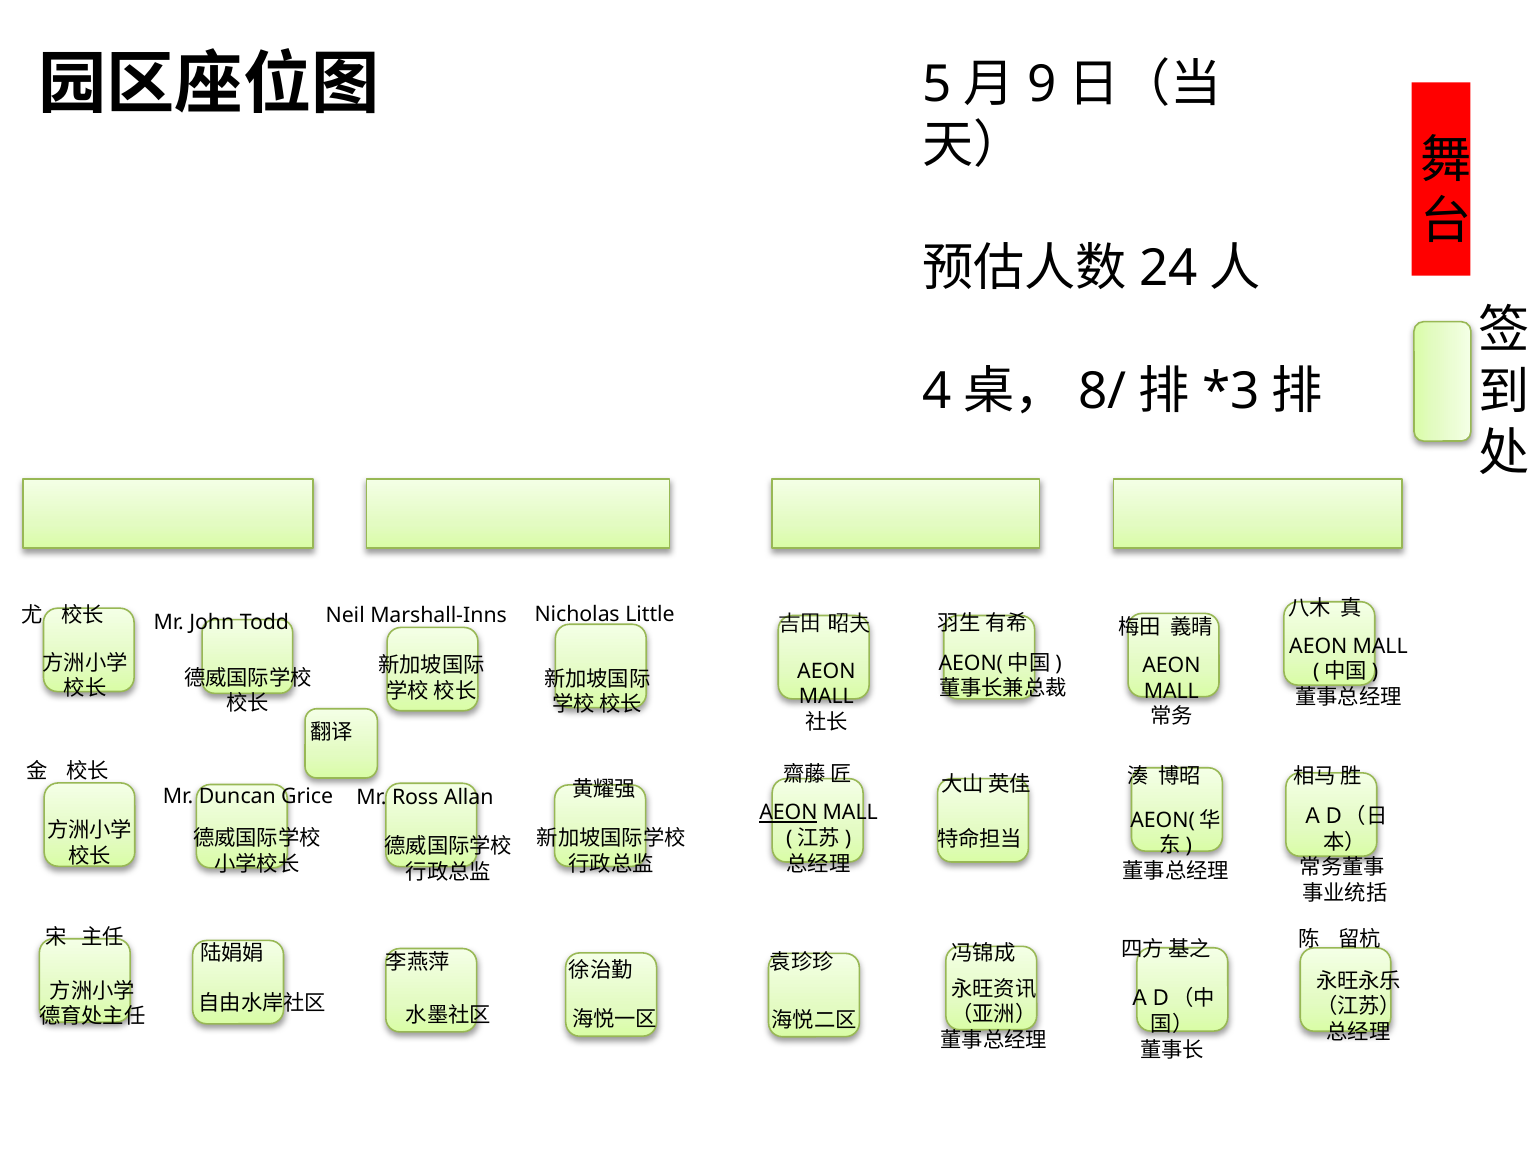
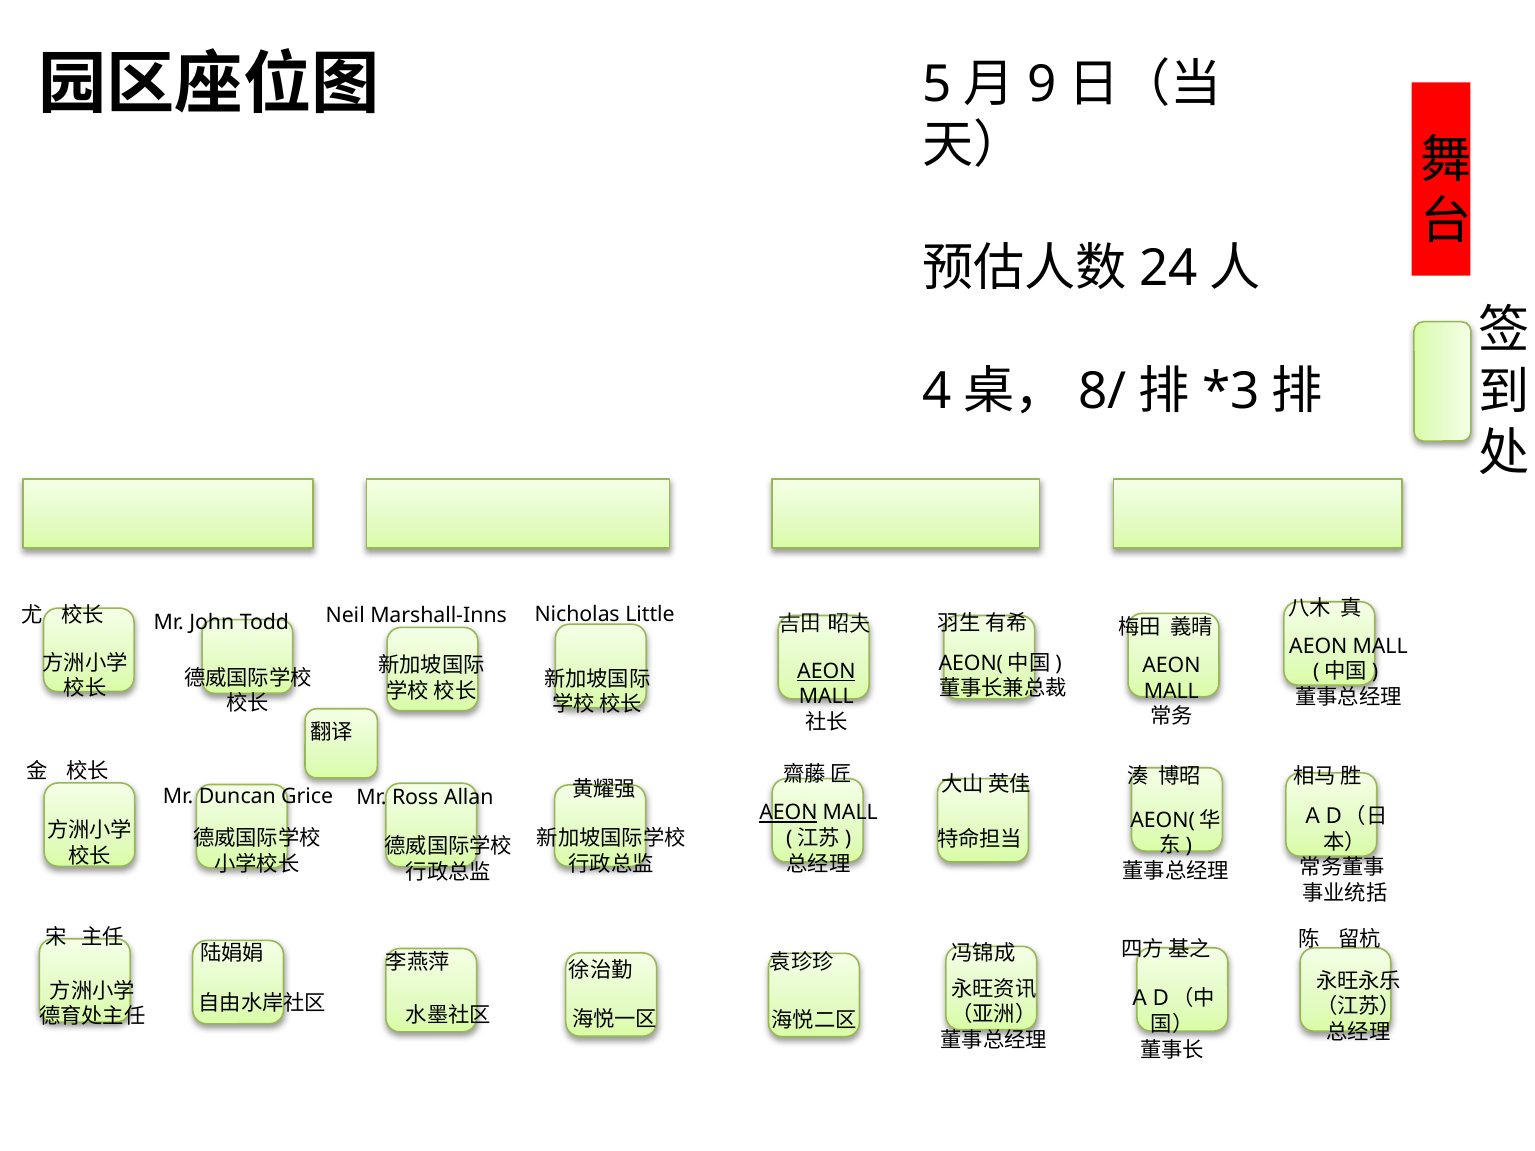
AEON underline: none -> present (826, 671)
